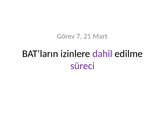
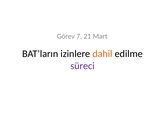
dahil colour: purple -> orange (102, 54)
